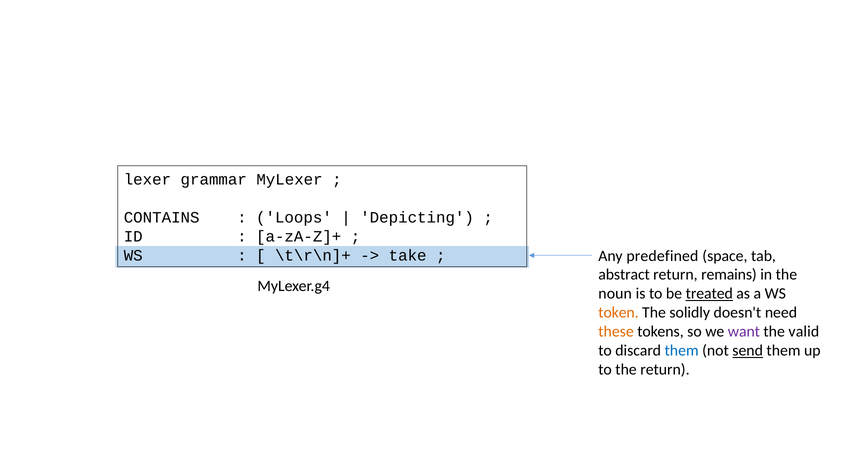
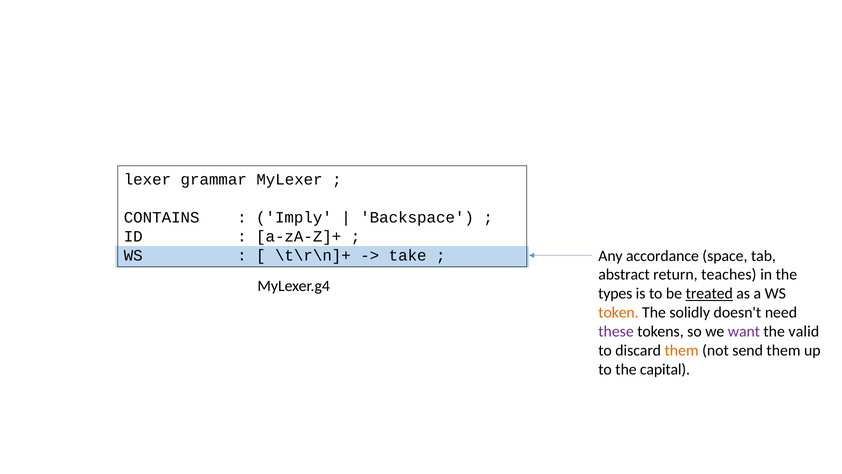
Loops: Loops -> Imply (294, 217)
Depicting: Depicting -> Backspace (417, 217)
predefined: predefined -> accordance (663, 256)
remains: remains -> teaches (729, 275)
noun: noun -> types (615, 294)
these colour: orange -> purple (616, 331)
them colour: blue -> orange (682, 350)
send underline: present -> none (748, 350)
the return: return -> capital (665, 369)
